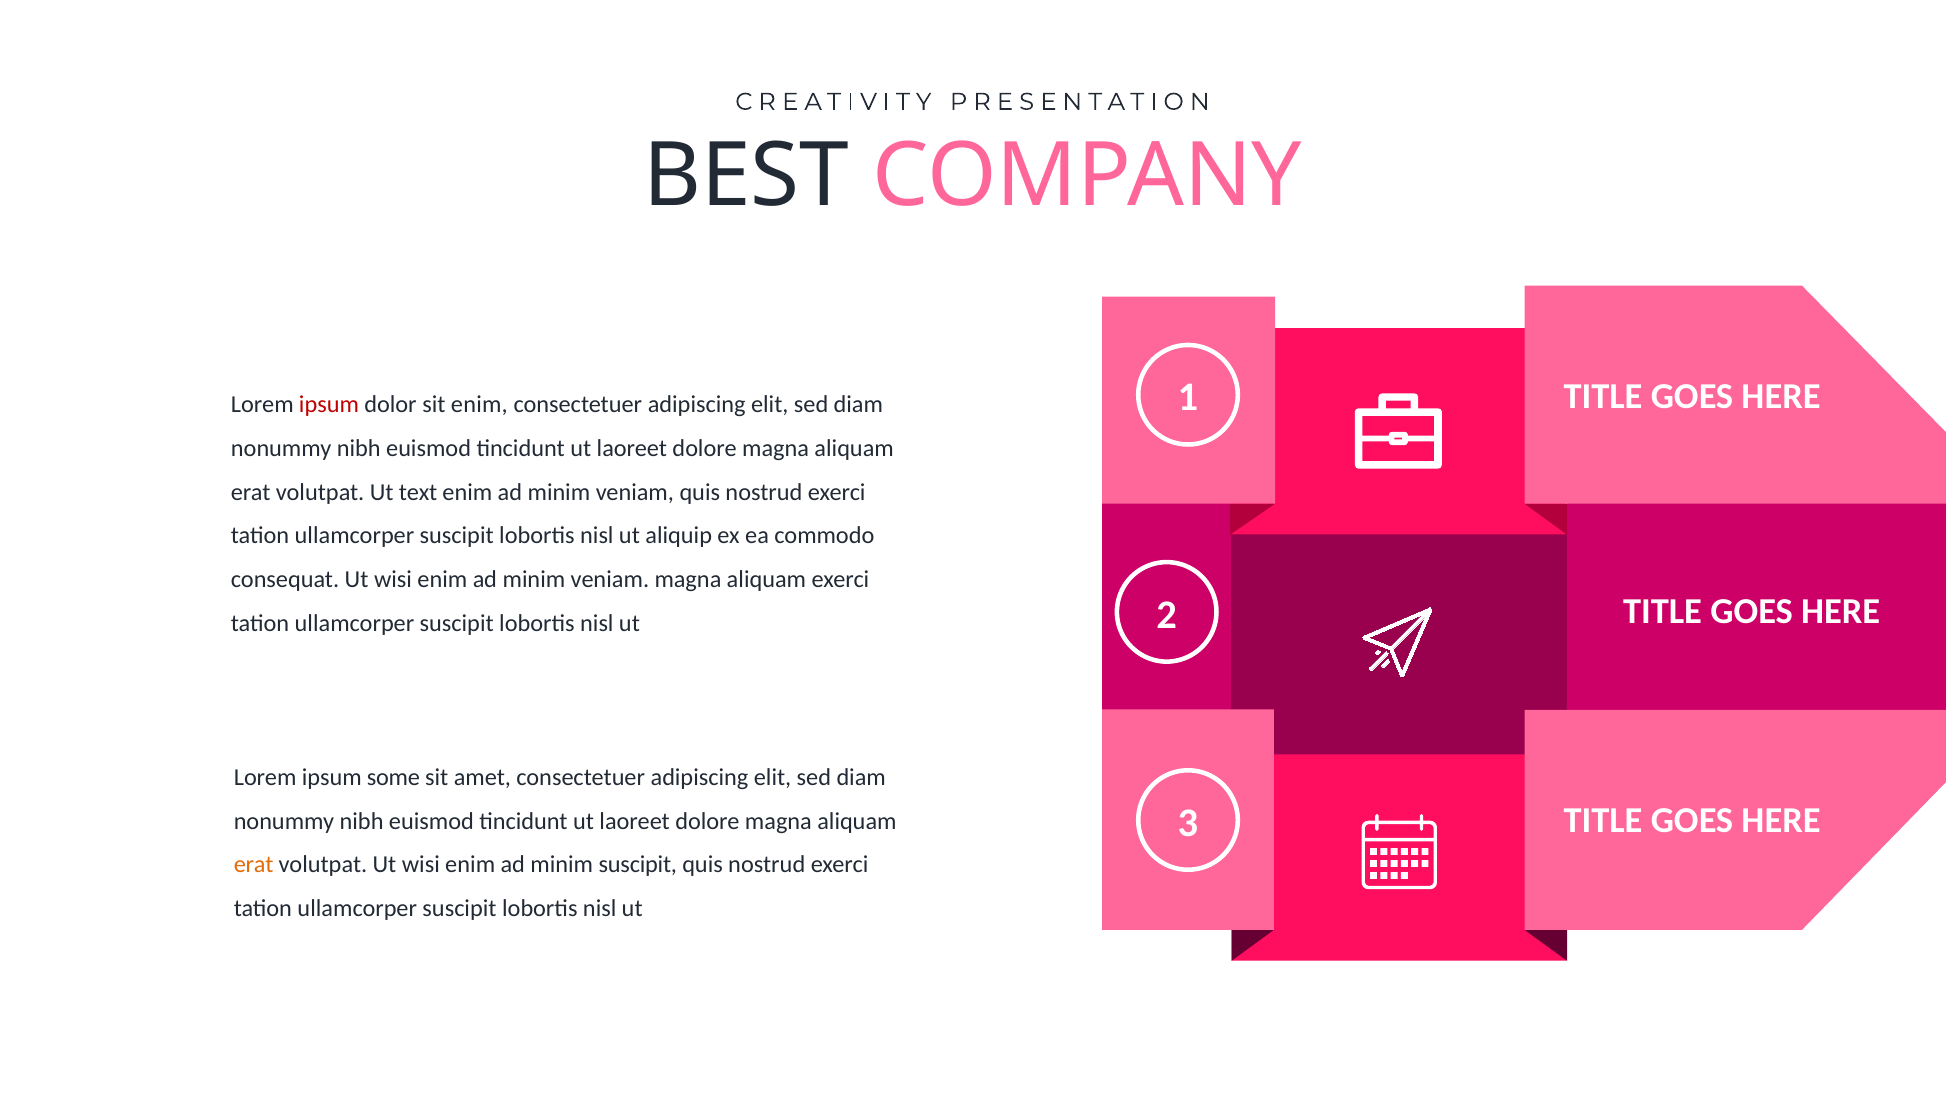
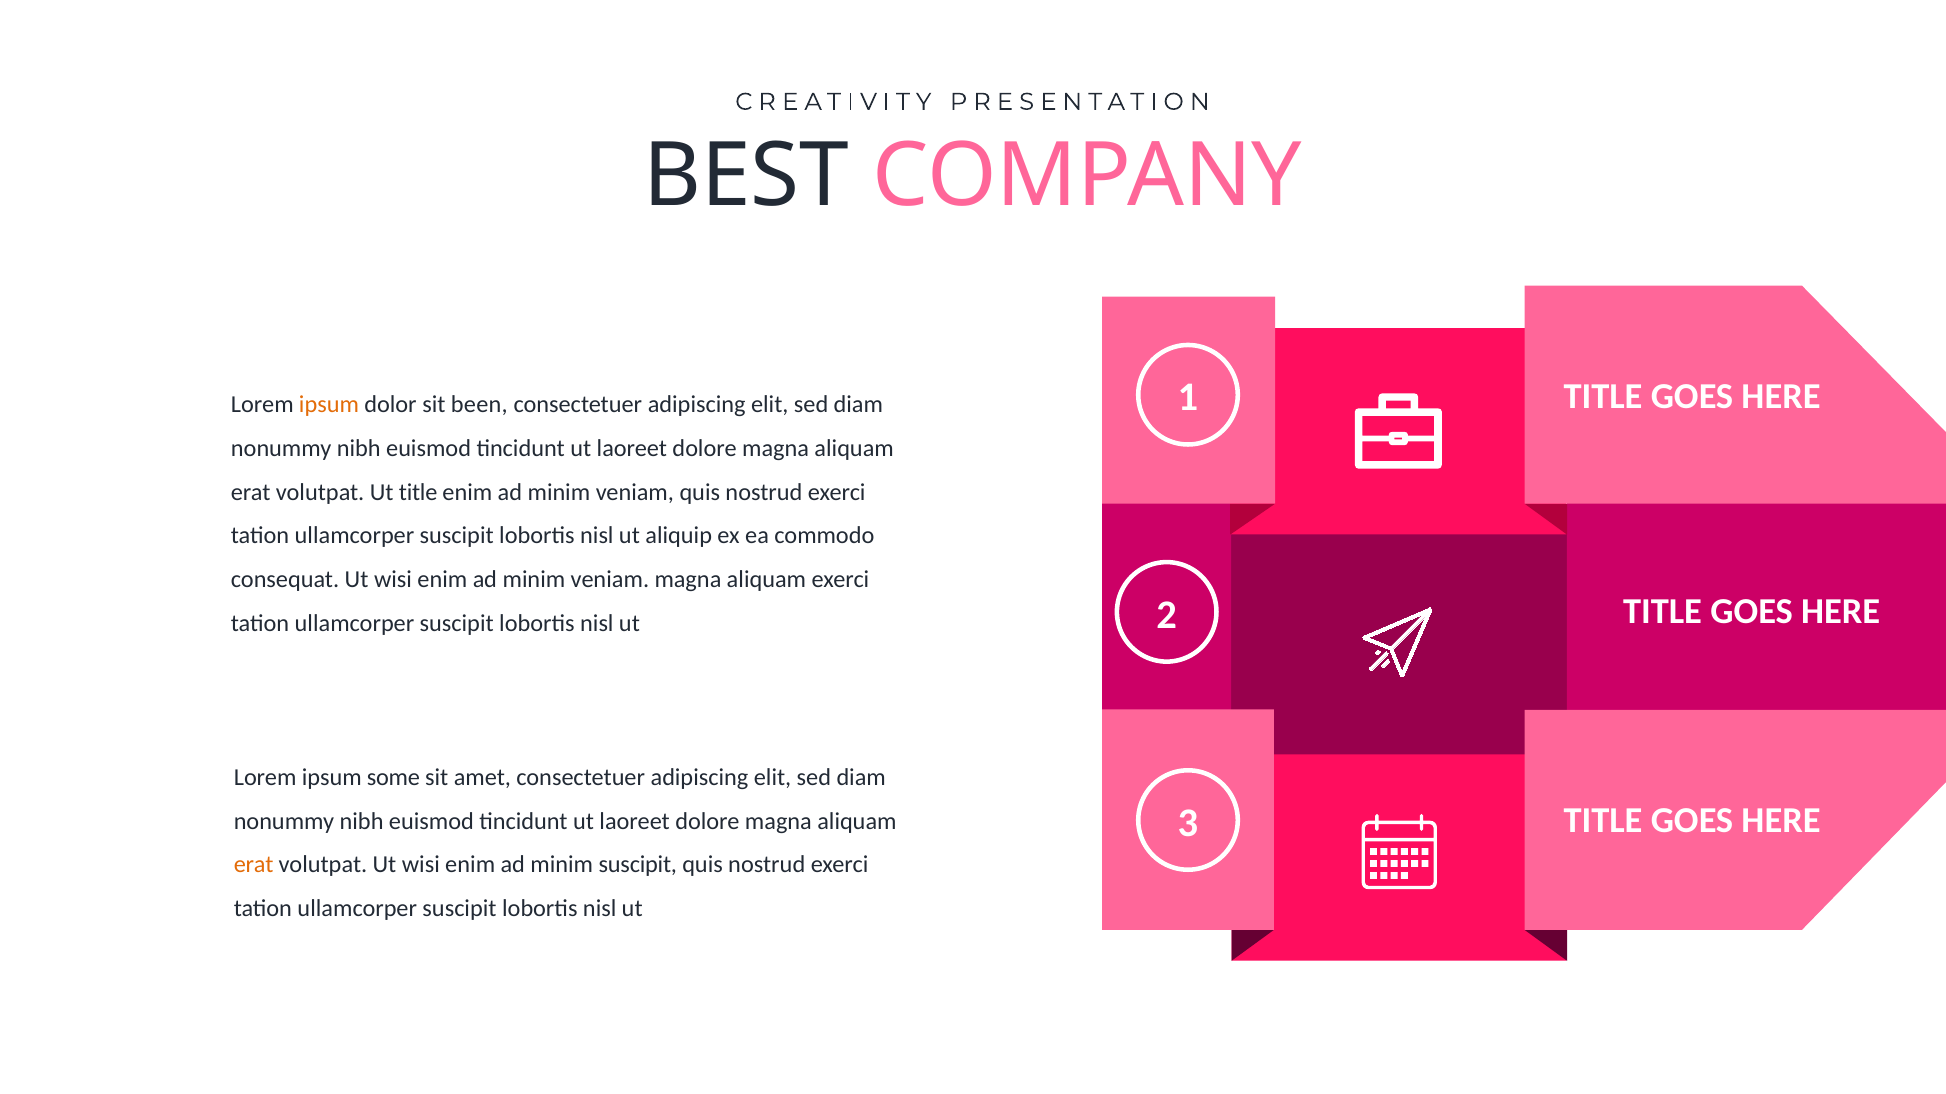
ipsum colour: red -> orange (329, 405)
sit enim: enim -> been (479, 405)
Ut text: text -> title (418, 492)
